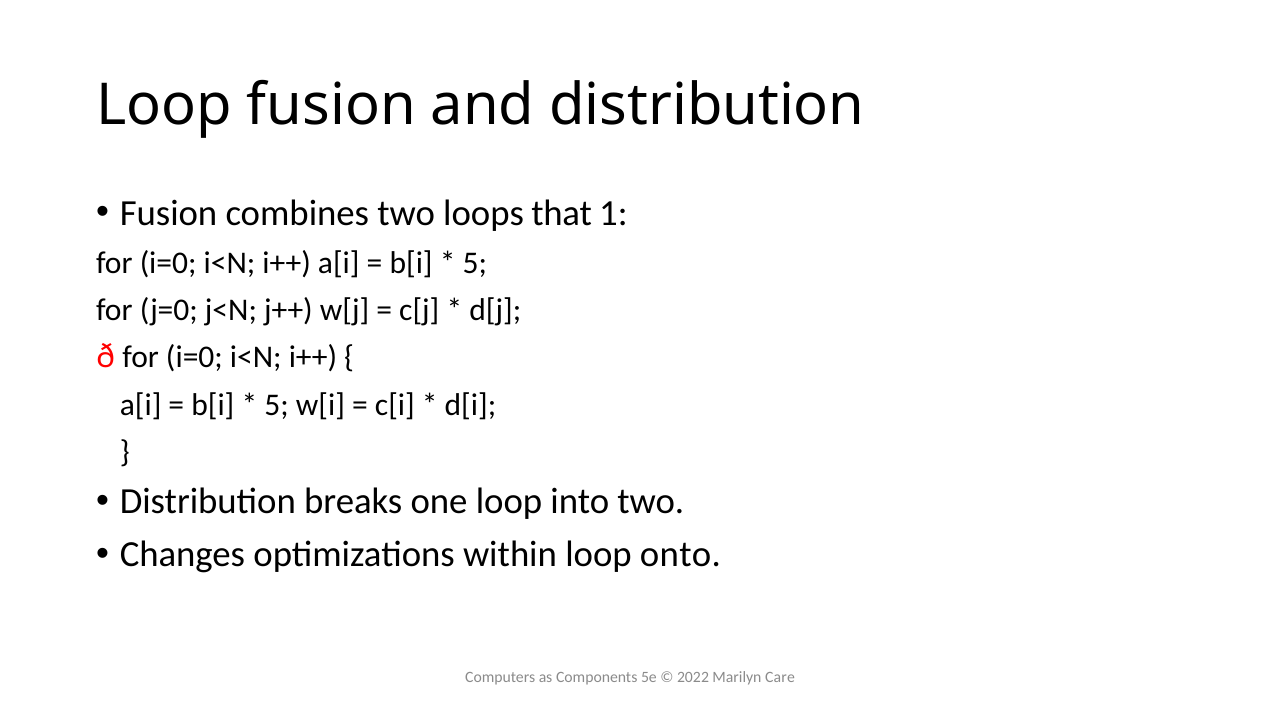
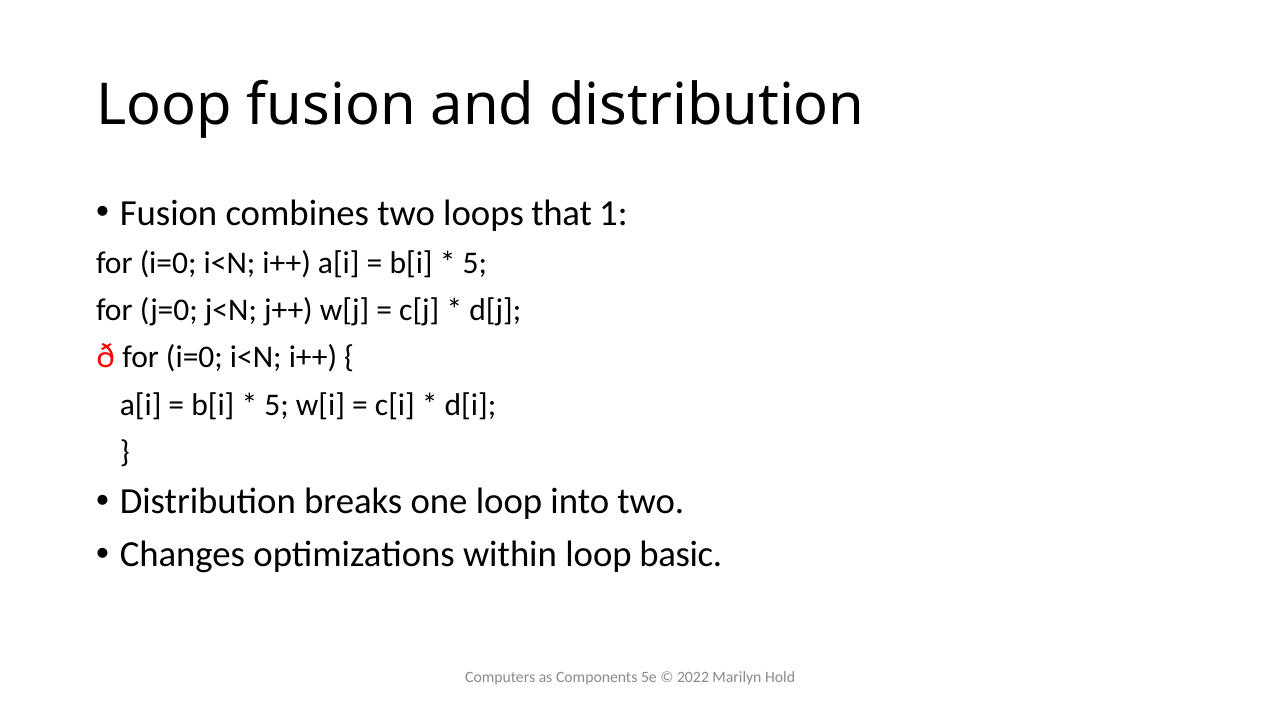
onto: onto -> basic (681, 555)
Care: Care -> Hold (780, 677)
